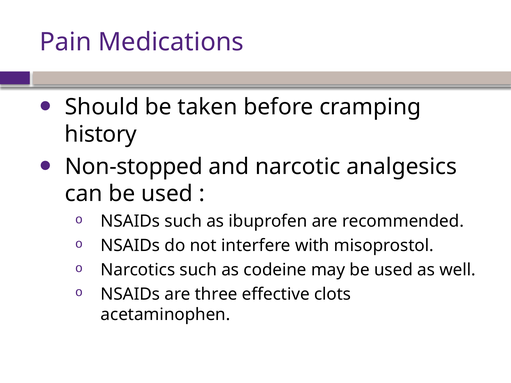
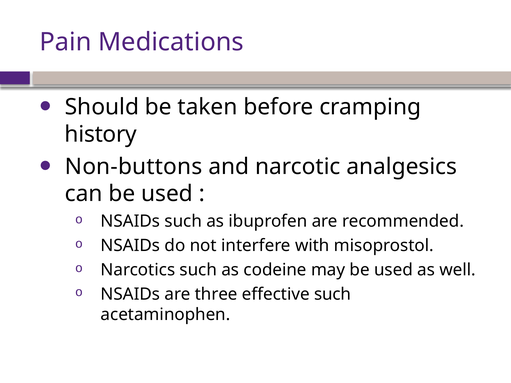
Non-stopped: Non-stopped -> Non-buttons (134, 167)
effective clots: clots -> such (333, 294)
